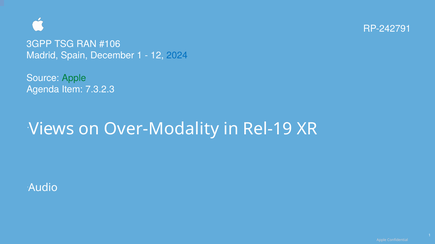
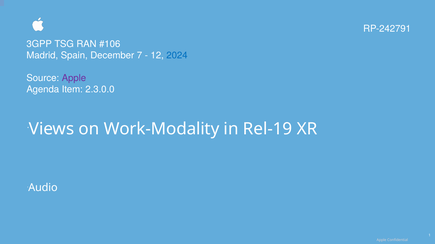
December 1: 1 -> 7 (139, 55)
Apple colour: green -> purple (74, 78)
7.3.2.3: 7.3.2.3 -> 2.3.0.0 (100, 90)
Over-Modality: Over-Modality -> Work-Modality (162, 129)
